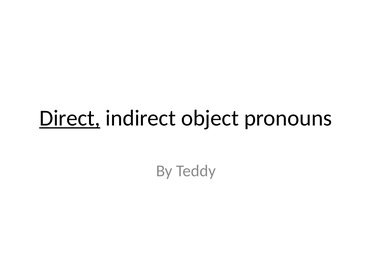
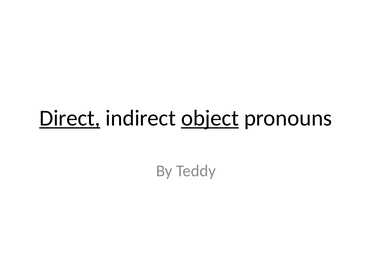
object underline: none -> present (210, 118)
